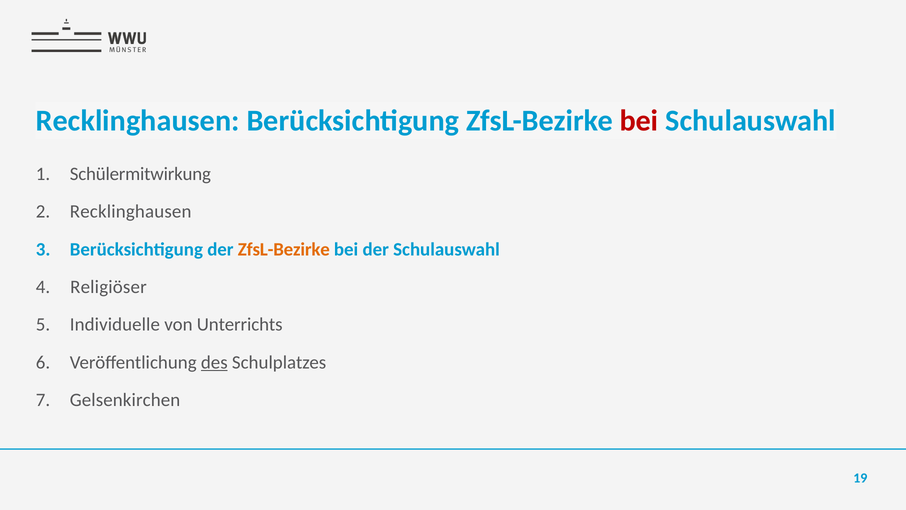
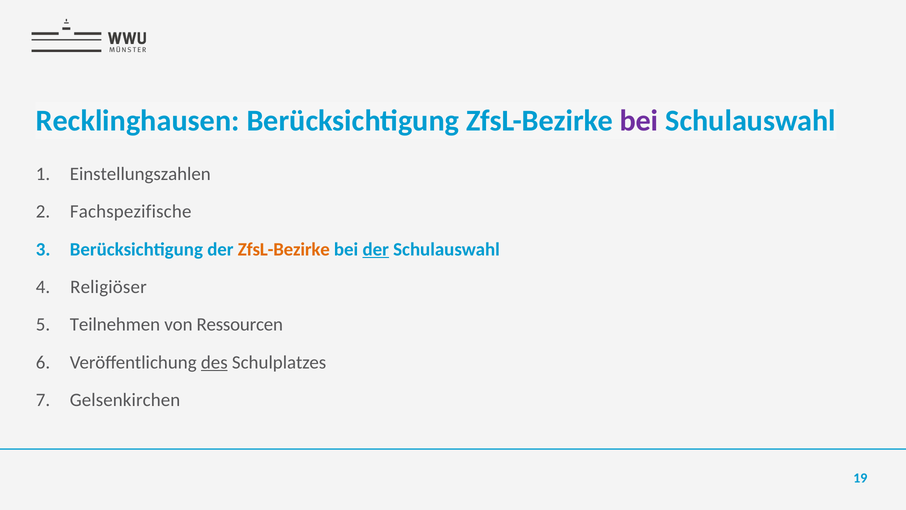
bei colour: red -> purple (639, 121)
Schülermitwirkung: Schülermitwirkung -> Einstellungszahlen (140, 174)
Recklinghausen: Recklinghausen -> Fachspezifische (131, 212)
der underline: none -> present (376, 249)
Individuelle: Individuelle -> Teilnehmen (115, 324)
Unterrichts: Unterrichts -> Ressourcen (240, 324)
